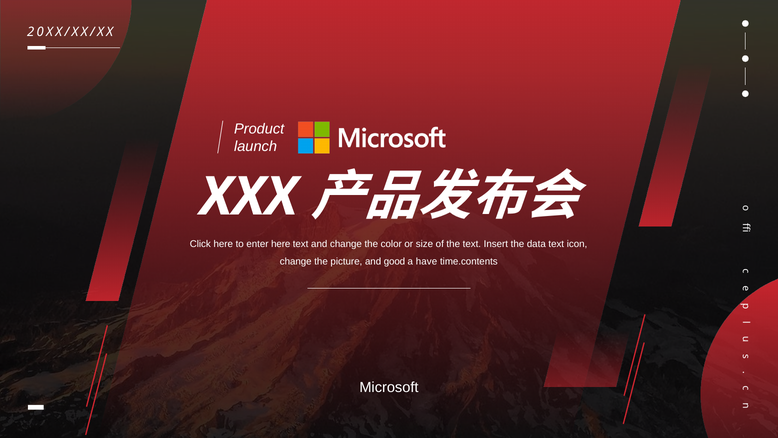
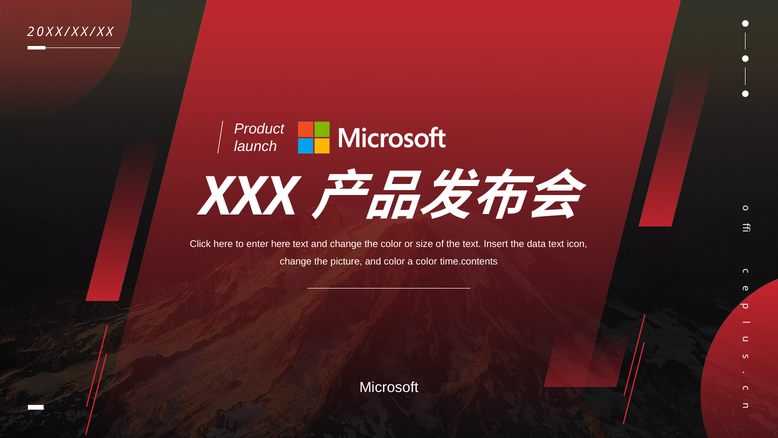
and good: good -> color (394, 261)
a have: have -> color (426, 261)
